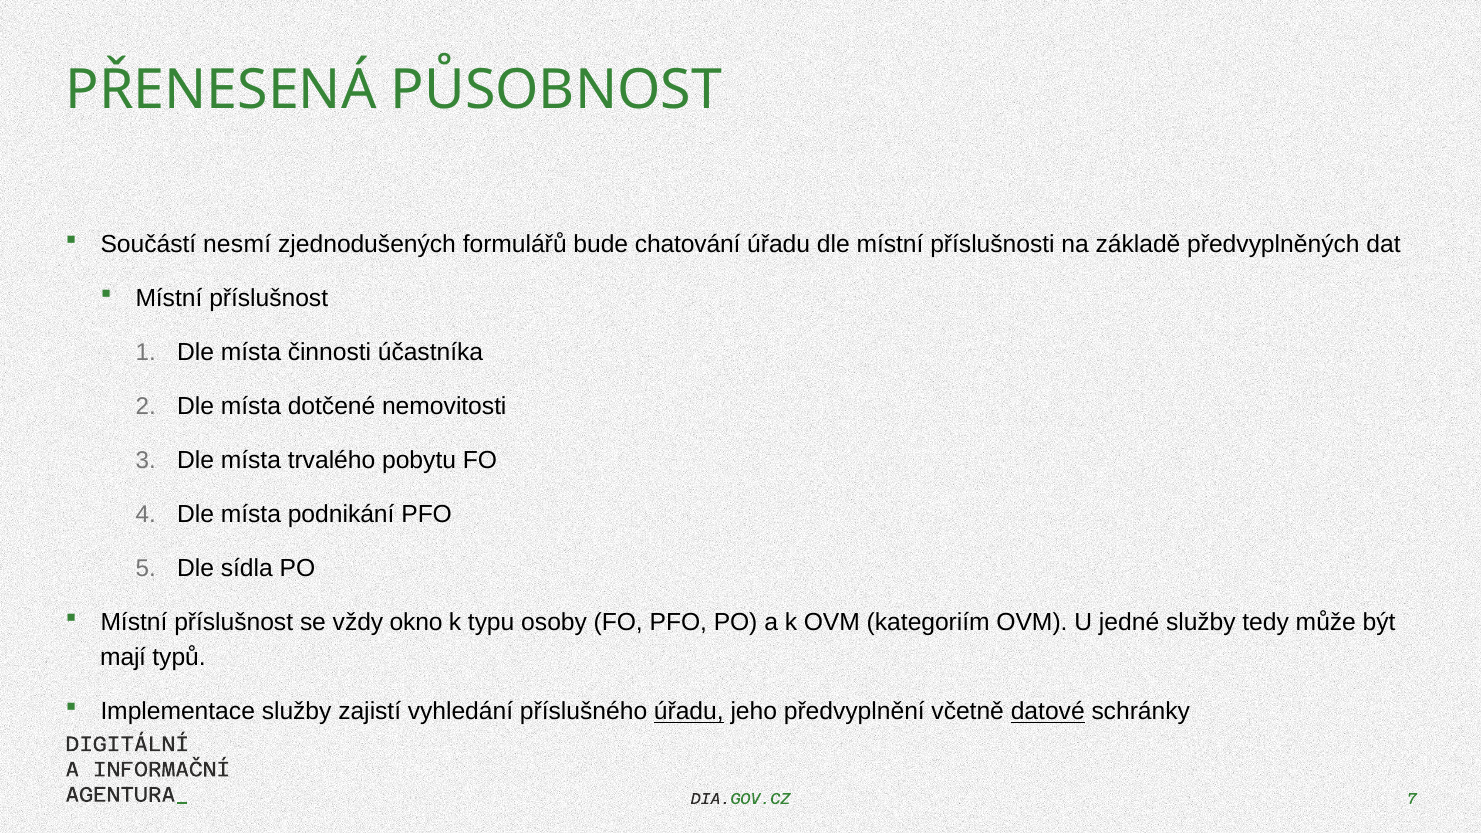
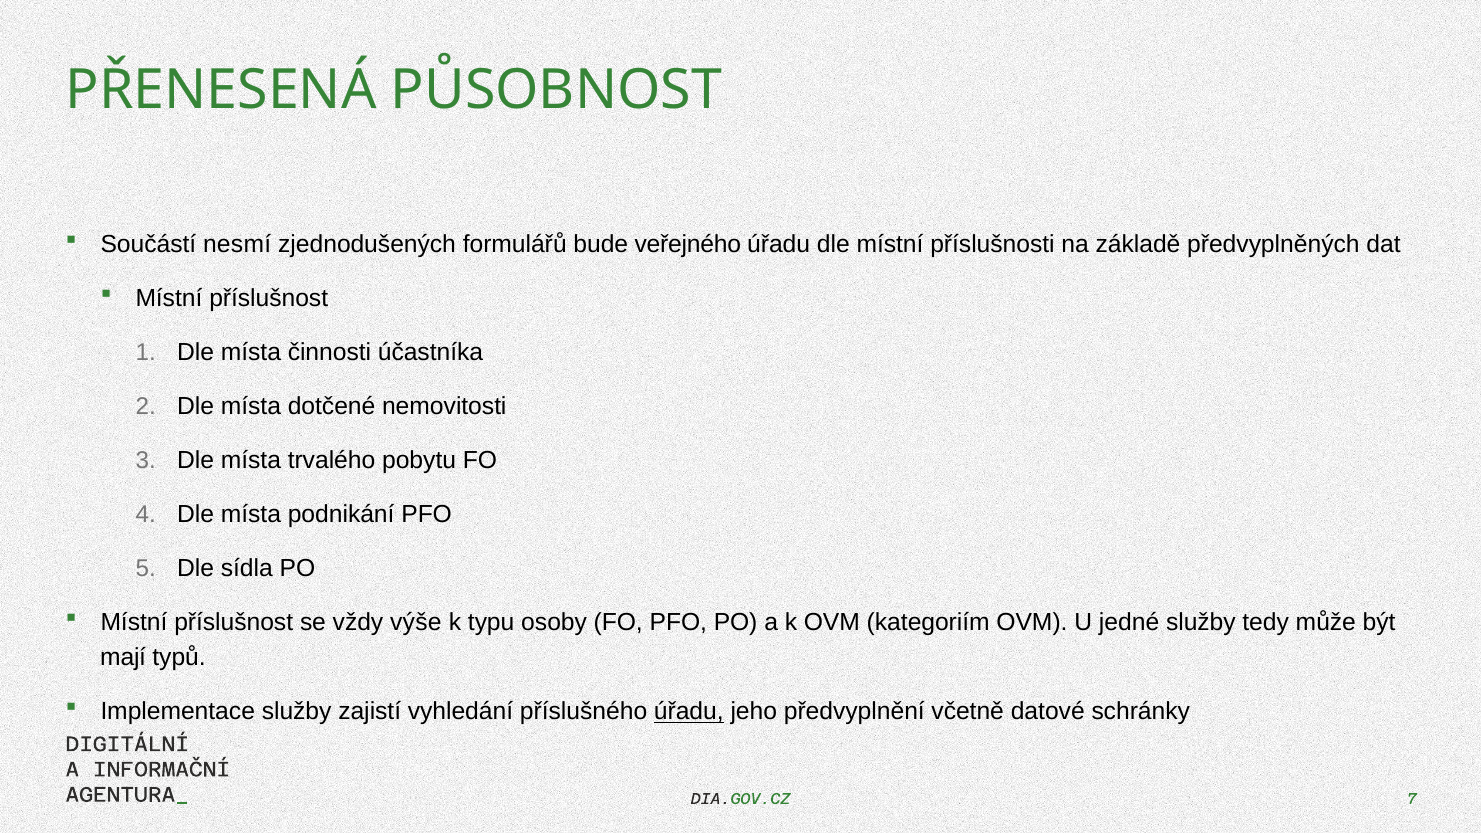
chatování: chatování -> veřejného (688, 244)
okno: okno -> výše (416, 622)
datové underline: present -> none (1048, 712)
